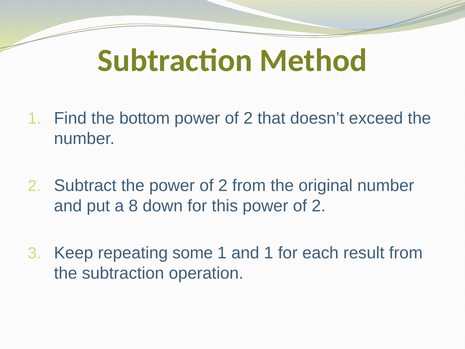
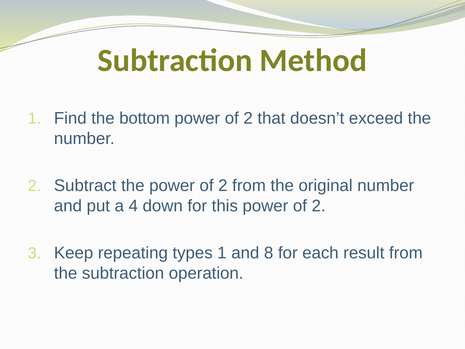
8: 8 -> 4 (133, 206)
some: some -> types (193, 253)
and 1: 1 -> 8 (269, 253)
